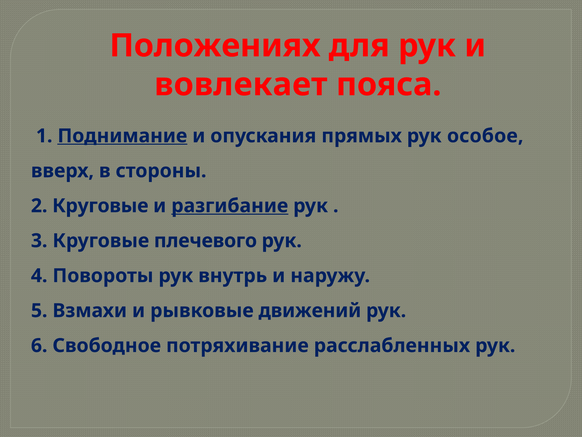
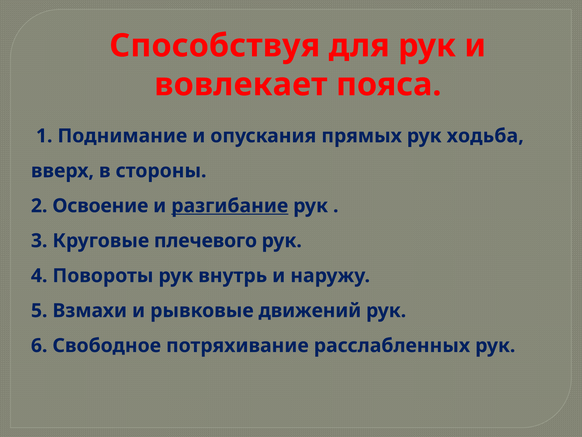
Положениях: Положениях -> Способствуя (215, 46)
Поднимание underline: present -> none (122, 136)
особое: особое -> ходьба (485, 136)
2 Круговые: Круговые -> Освоение (100, 206)
